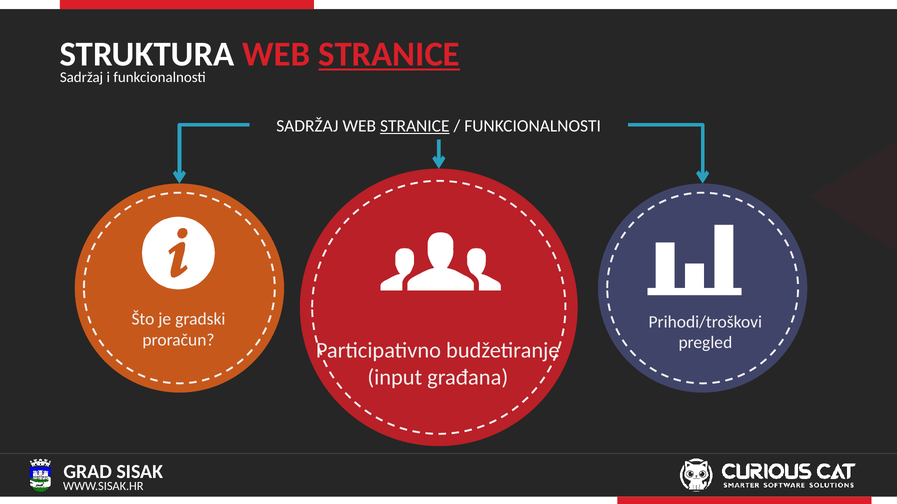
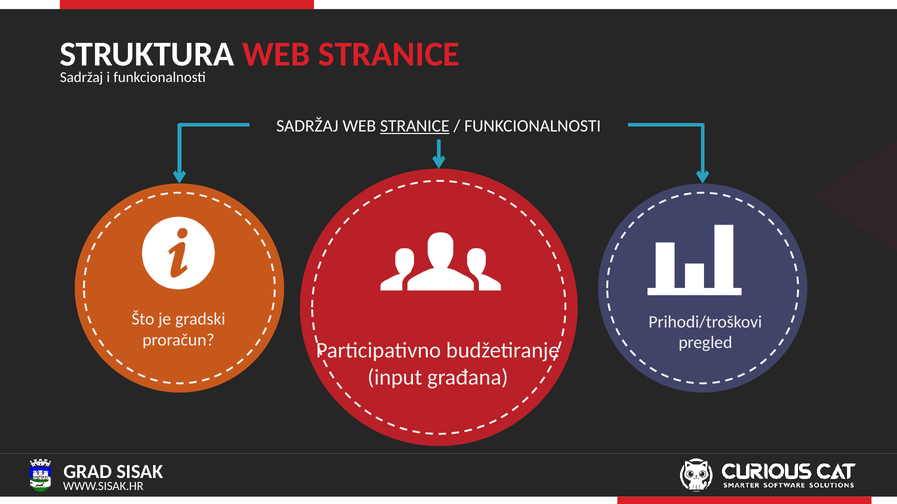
STRANICE underline: present -> none (389, 54)
